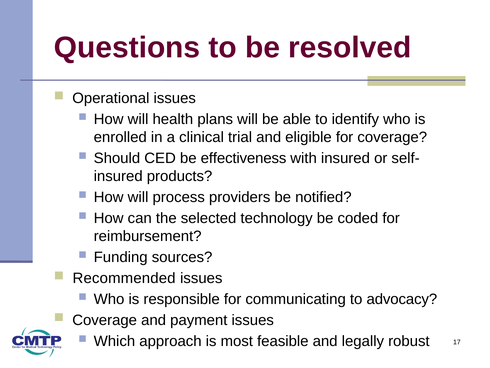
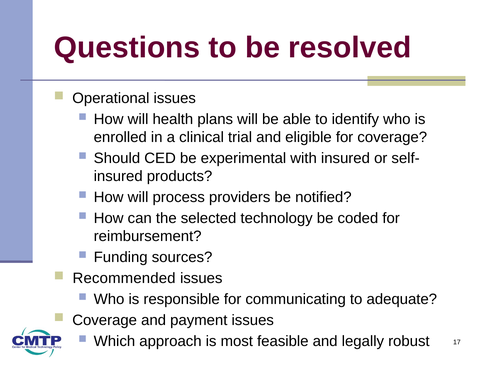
effectiveness: effectiveness -> experimental (243, 158)
advocacy: advocacy -> adequate (402, 299)
